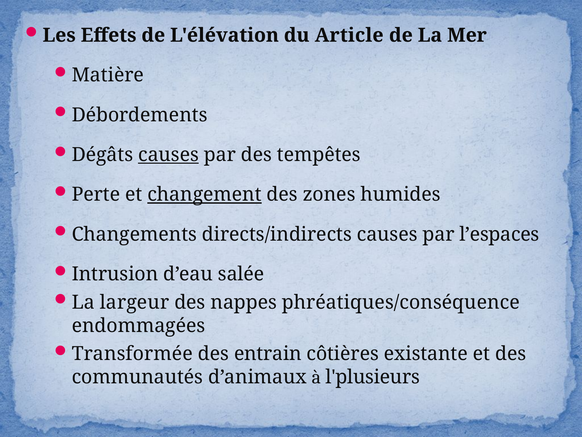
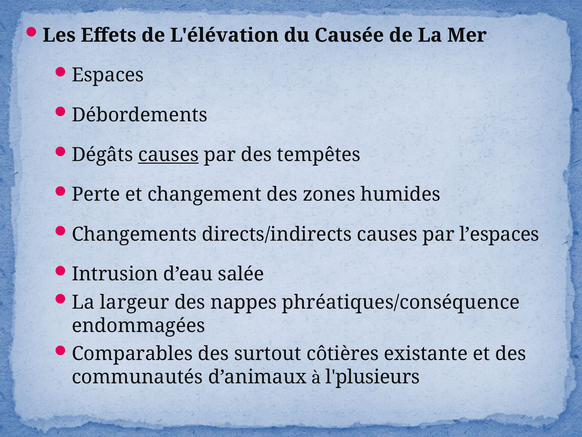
Article: Article -> Causée (349, 35)
Matière: Matière -> Espaces (108, 75)
changement underline: present -> none (204, 194)
Transformée: Transformée -> Comparables (132, 353)
entrain: entrain -> surtout (268, 353)
